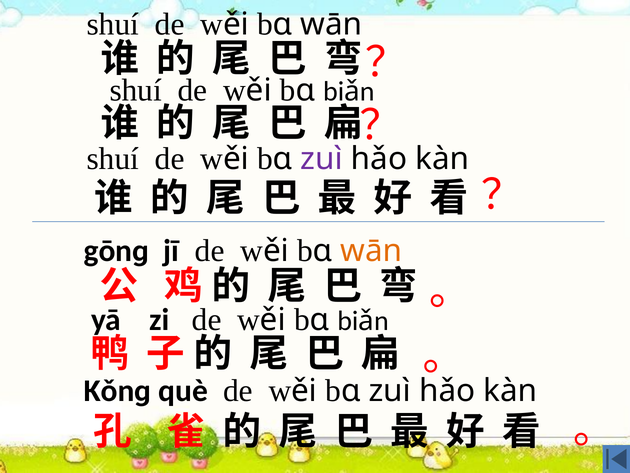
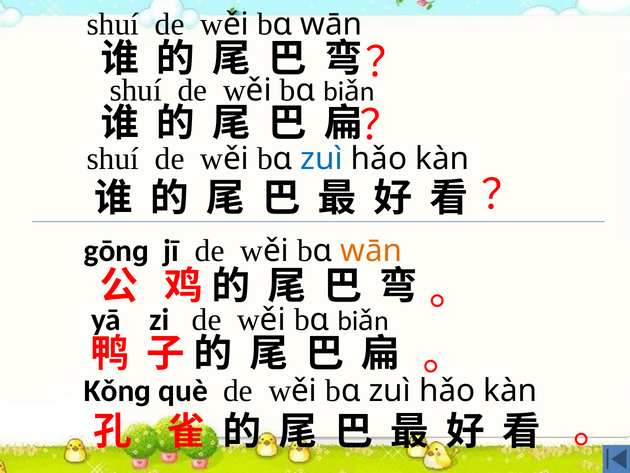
zuì colour: purple -> blue (322, 158)
